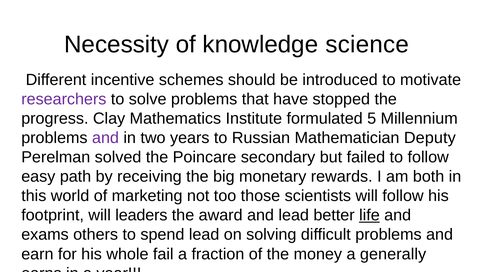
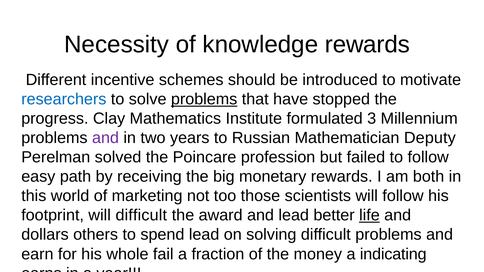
knowledge science: science -> rewards (367, 45)
researchers colour: purple -> blue (64, 99)
problems underline: none -> present (204, 99)
5: 5 -> 3 (372, 119)
secondary: secondary -> profession (278, 157)
will leaders: leaders -> difficult (141, 216)
exams: exams -> dollars (45, 235)
generally: generally -> indicating (393, 254)
